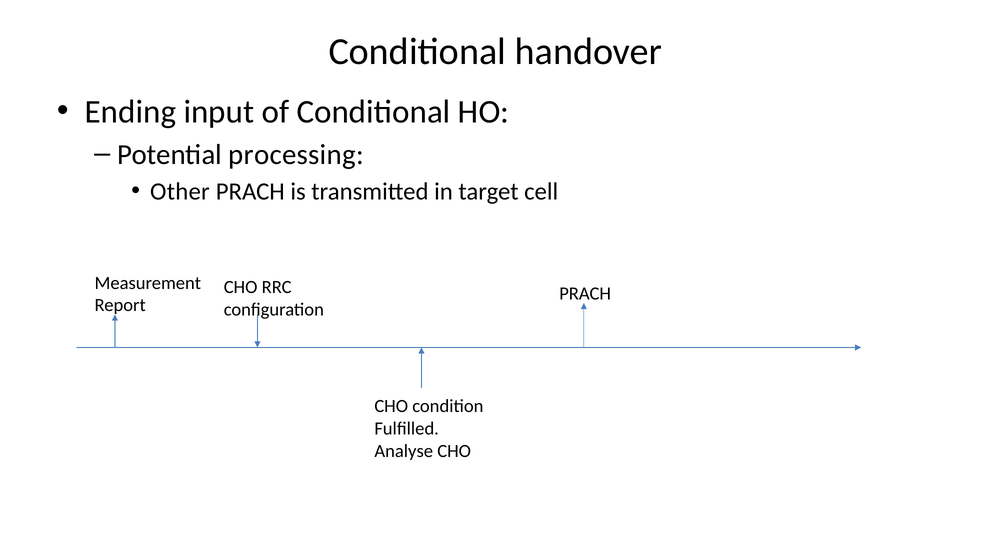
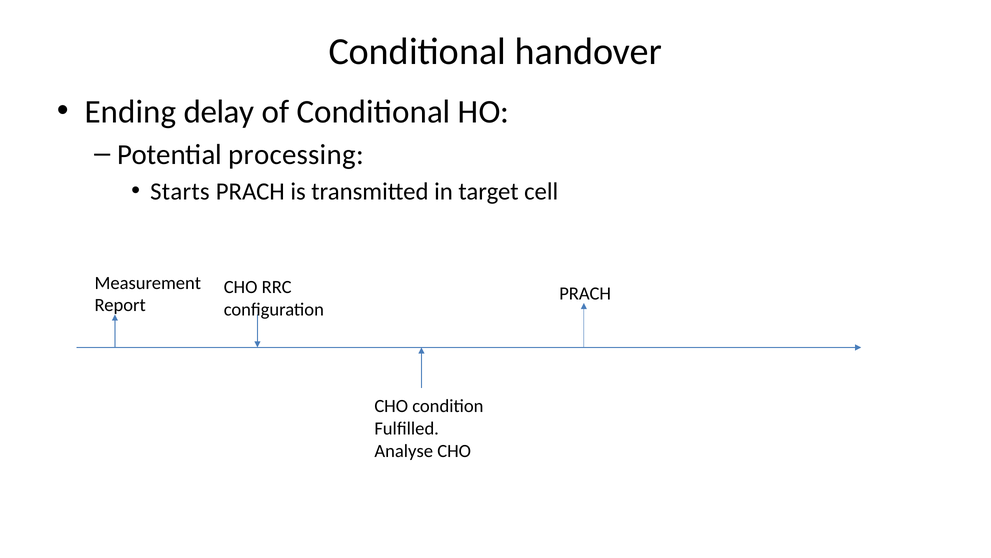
input: input -> delay (219, 112)
Other: Other -> Starts (180, 191)
